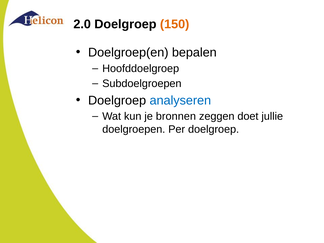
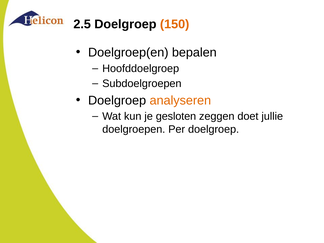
2.0: 2.0 -> 2.5 (82, 24)
analyseren colour: blue -> orange (180, 100)
bronnen: bronnen -> gesloten (176, 116)
